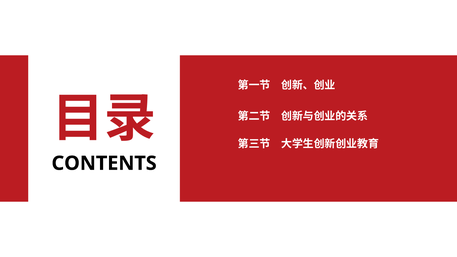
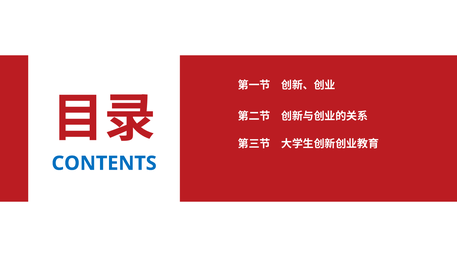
CONTENTS colour: black -> blue (104, 163)
